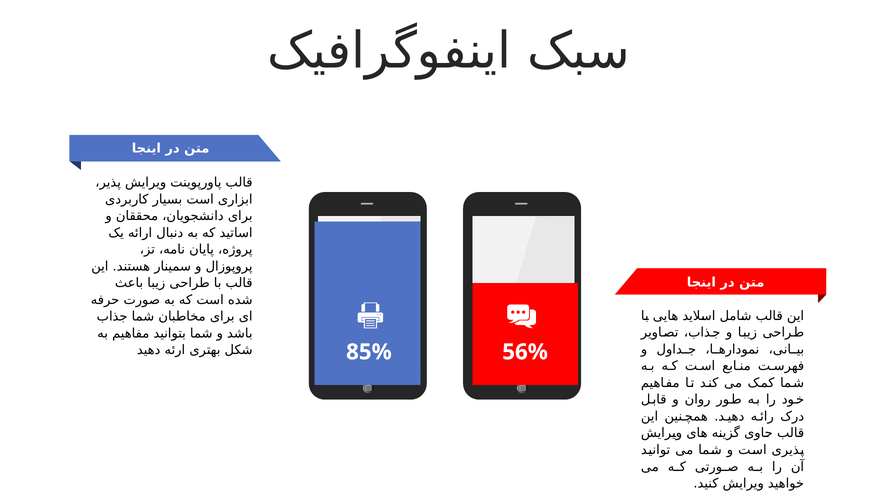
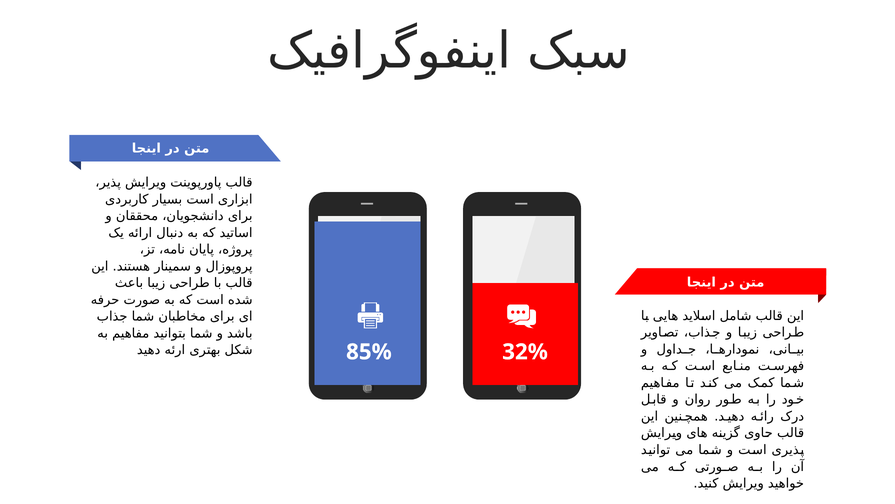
56%: 56% -> 32% (525, 352)
